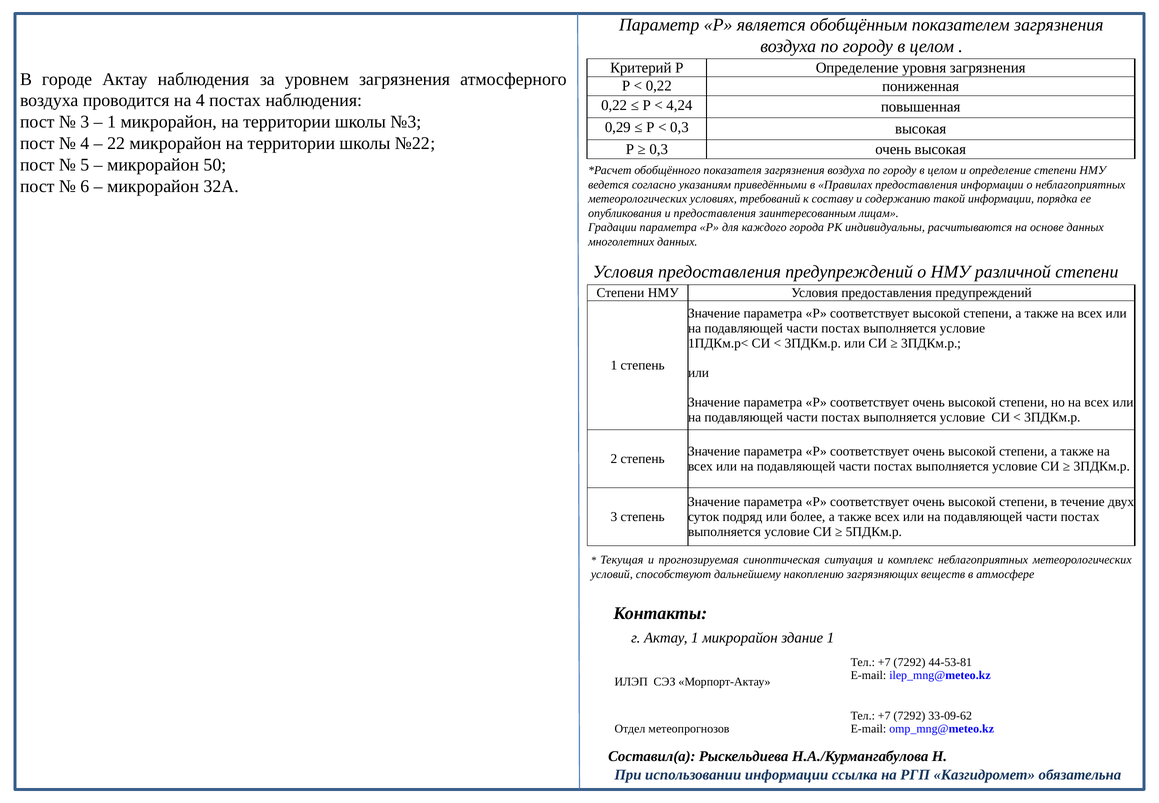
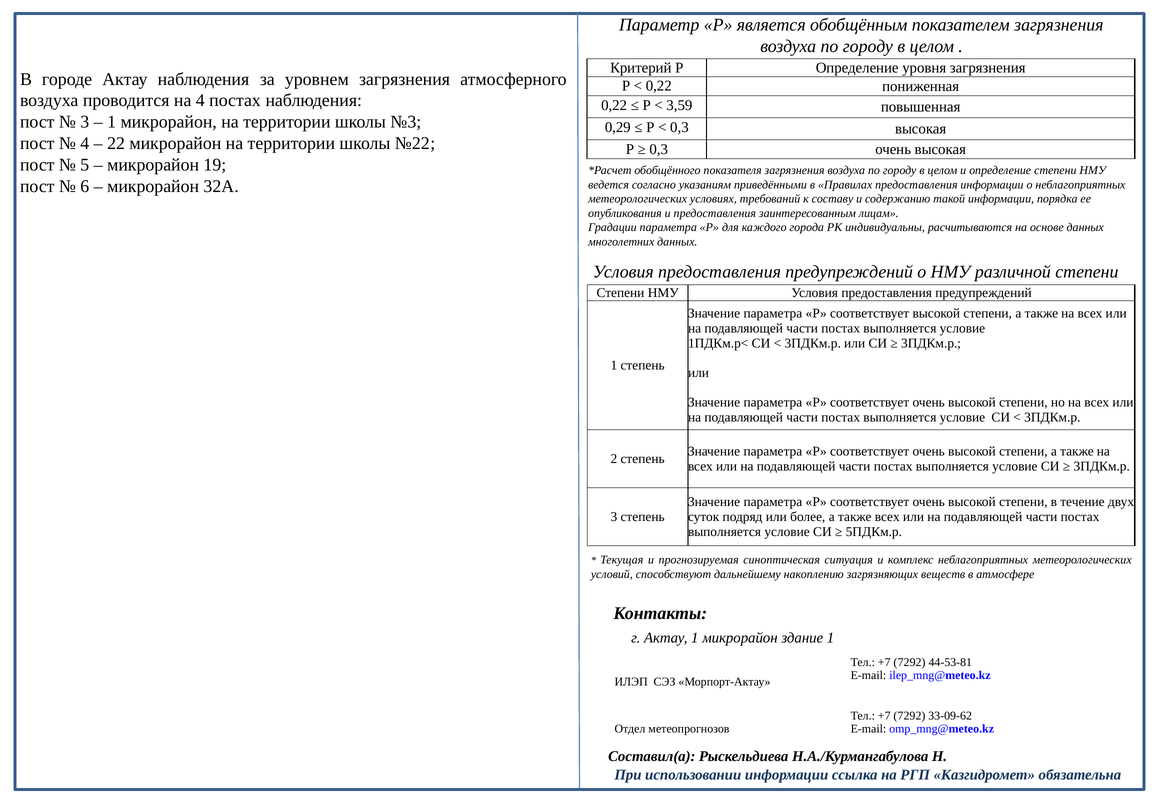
4,24: 4,24 -> 3,59 (679, 105)
50: 50 -> 19 (215, 165)
